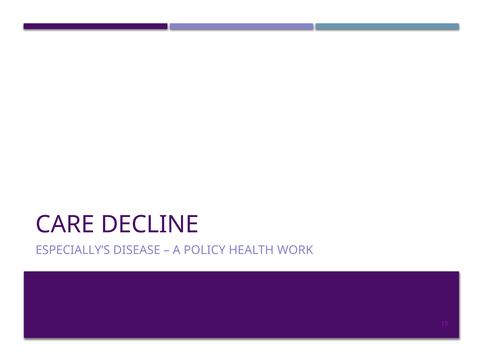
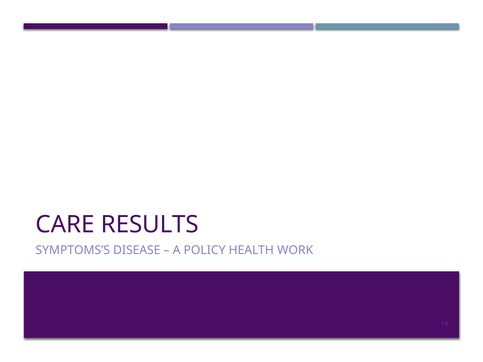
DECLINE: DECLINE -> RESULTS (150, 225)
ESPECIALLY’S: ESPECIALLY’S -> SYMPTOMS’S (73, 250)
